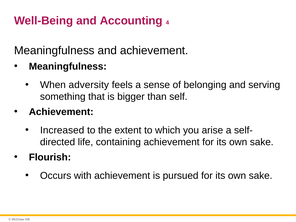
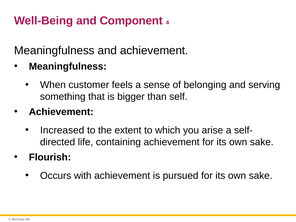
Accounting: Accounting -> Component (131, 21)
adversity: adversity -> customer (89, 85)
